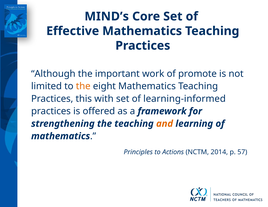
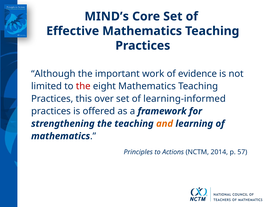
promote: promote -> evidence (197, 74)
the colour: orange -> red (83, 86)
with: with -> over (104, 99)
